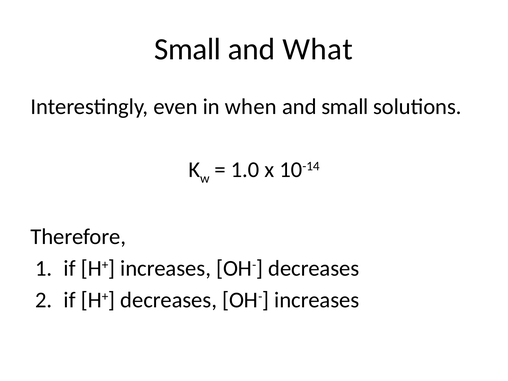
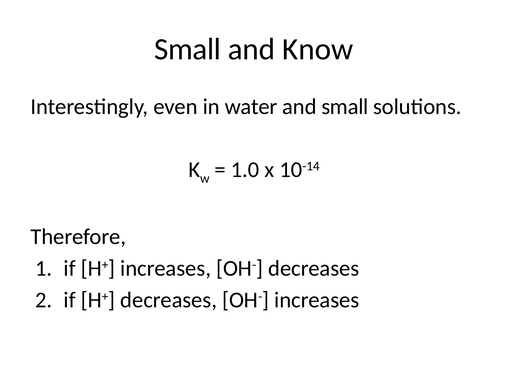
What: What -> Know (318, 49)
when: when -> water (251, 107)
